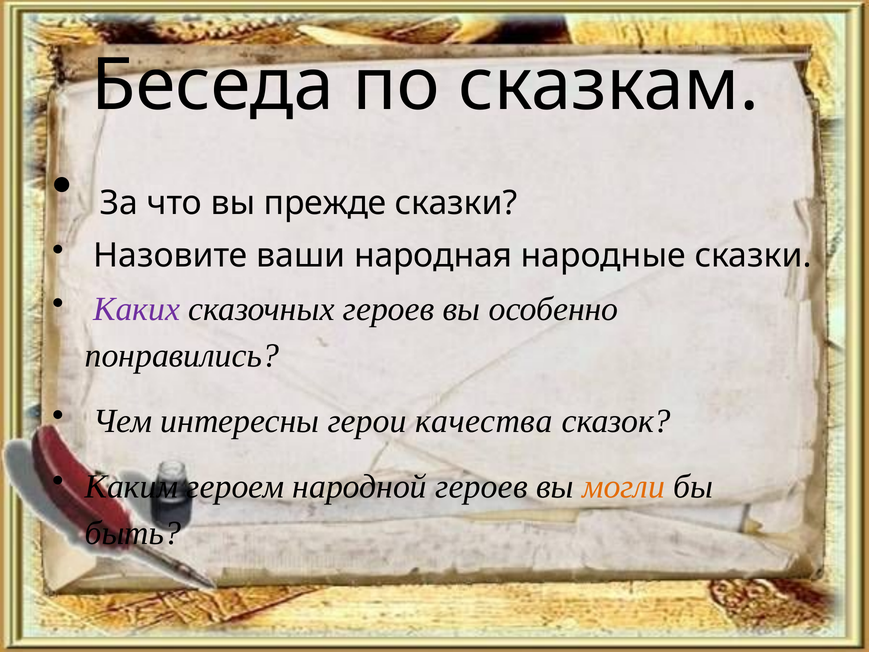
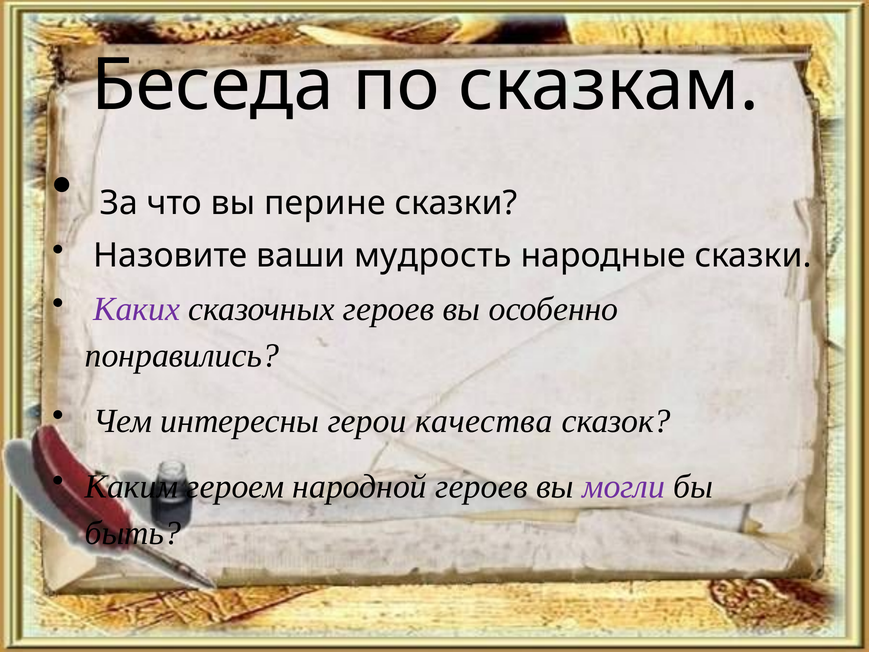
прежде: прежде -> перине (325, 203)
народная: народная -> мудрость (433, 255)
могли colour: orange -> purple (624, 486)
